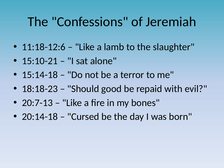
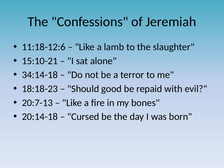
15:14-18: 15:14-18 -> 34:14-18 (40, 75)
